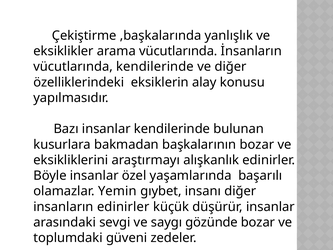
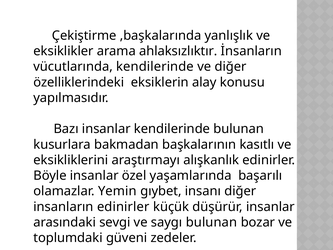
arama vücutlarında: vücutlarında -> ahlaksızlıktır (178, 51)
başkalarının bozar: bozar -> kasıtlı (257, 144)
saygı gözünde: gözünde -> bulunan (211, 222)
